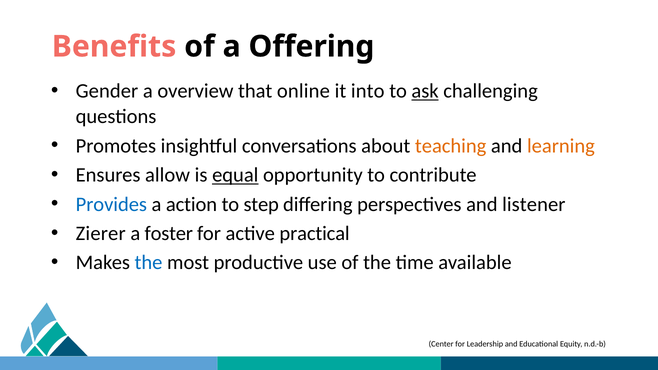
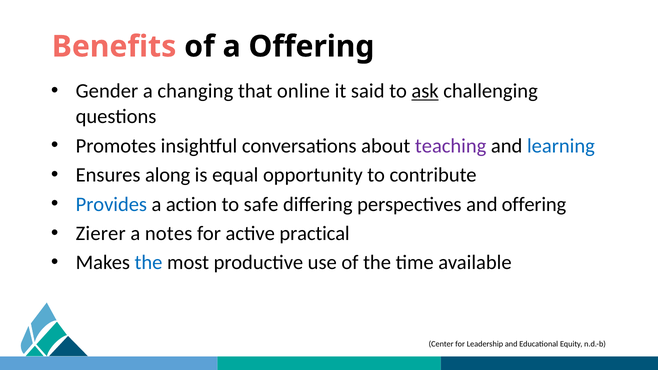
overview: overview -> changing (195, 91)
into: into -> said (368, 91)
teaching colour: orange -> purple (451, 146)
learning colour: orange -> blue (561, 146)
allow: allow -> along (168, 175)
equal underline: present -> none (235, 175)
step: step -> safe (261, 204)
and listener: listener -> offering (534, 204)
foster: foster -> notes (169, 234)
